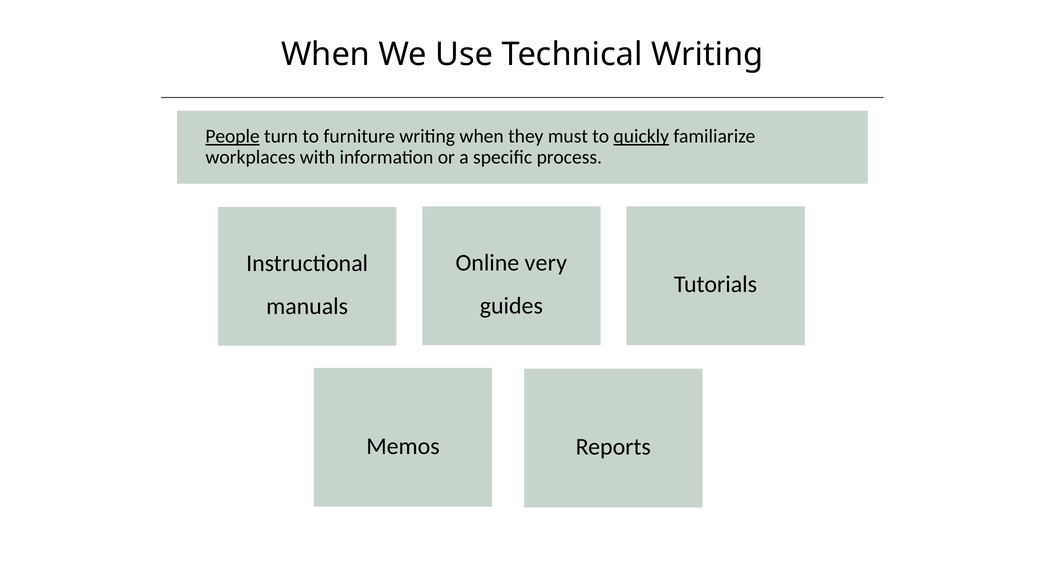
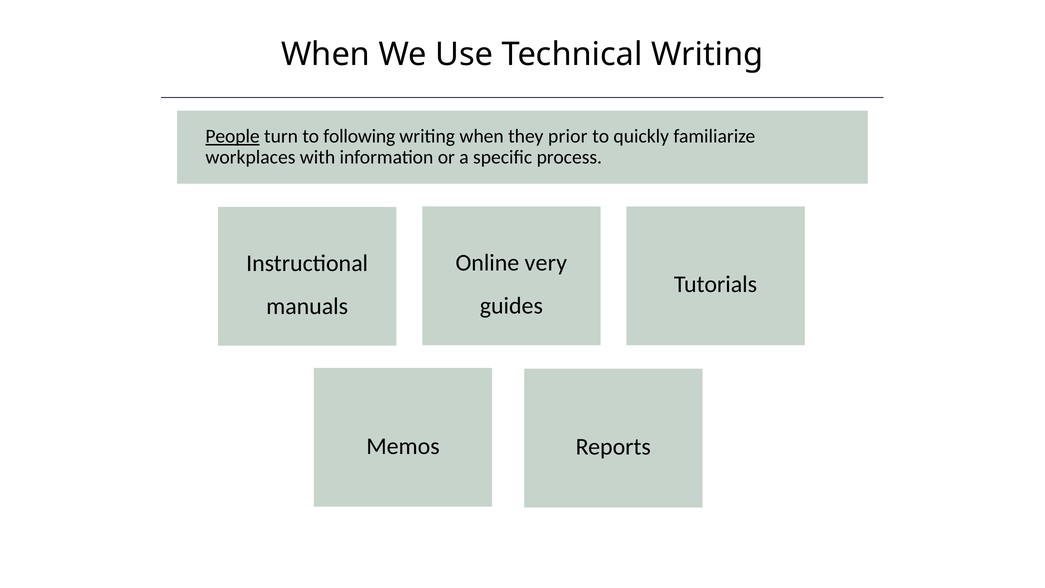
furniture: furniture -> following (359, 136)
must: must -> prior (568, 136)
quickly underline: present -> none (641, 136)
